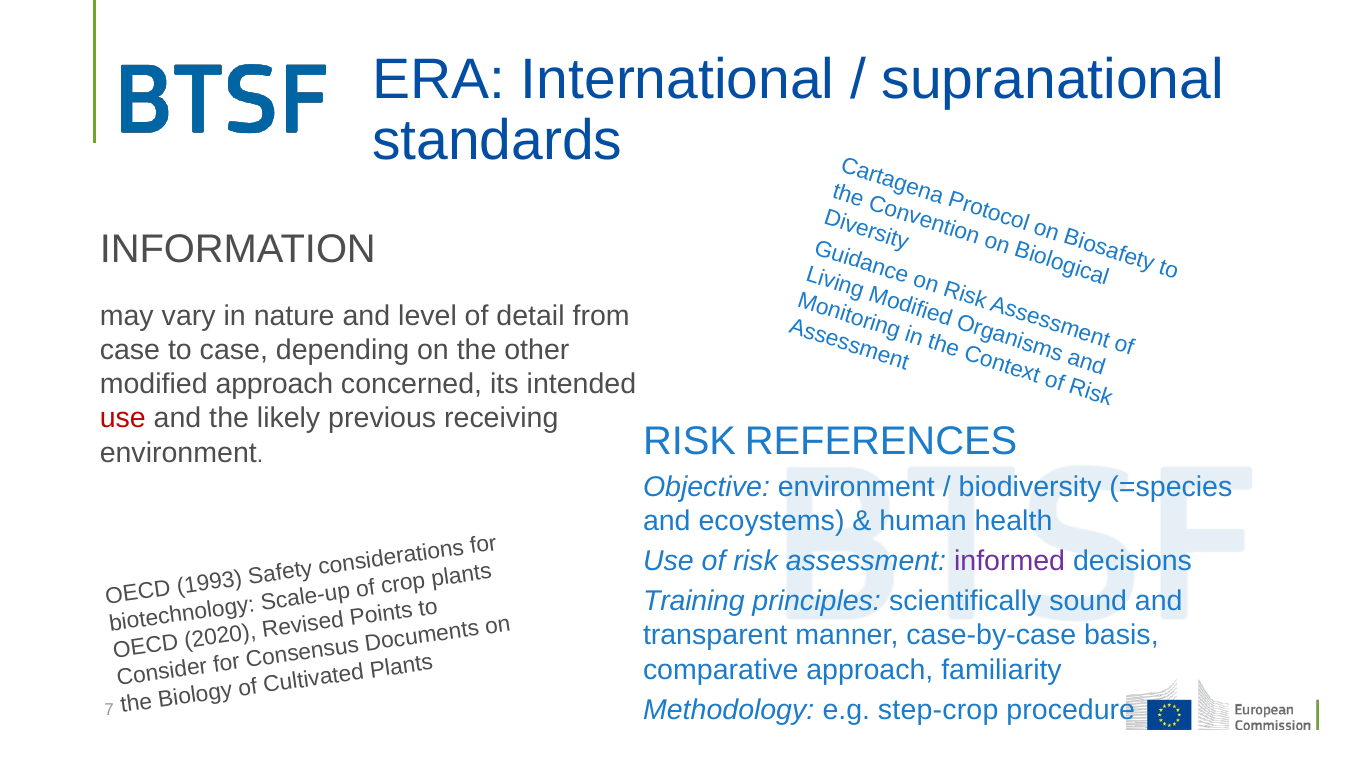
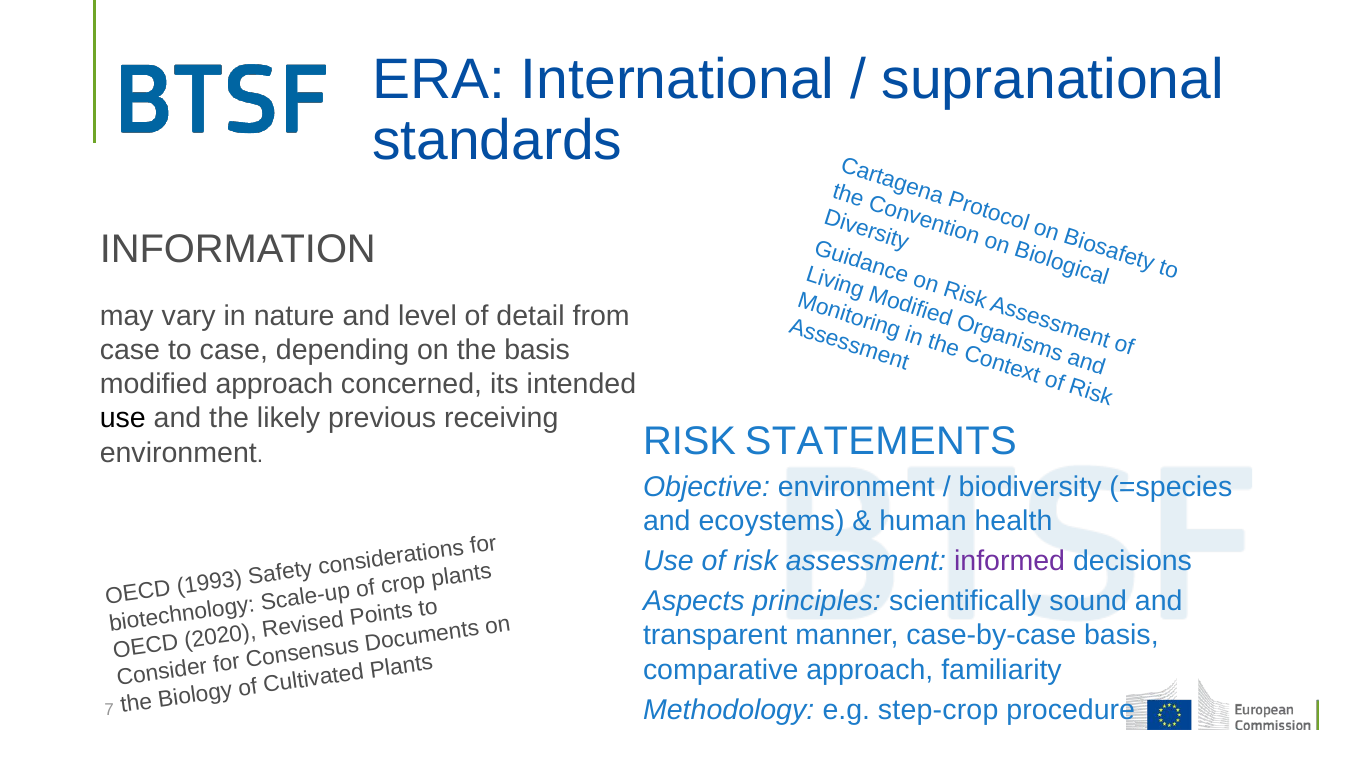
the other: other -> basis (537, 350)
use colour: red -> black (123, 418)
REFERENCES: REFERENCES -> STATEMENTS (881, 441)
Training: Training -> Aspects (694, 601)
